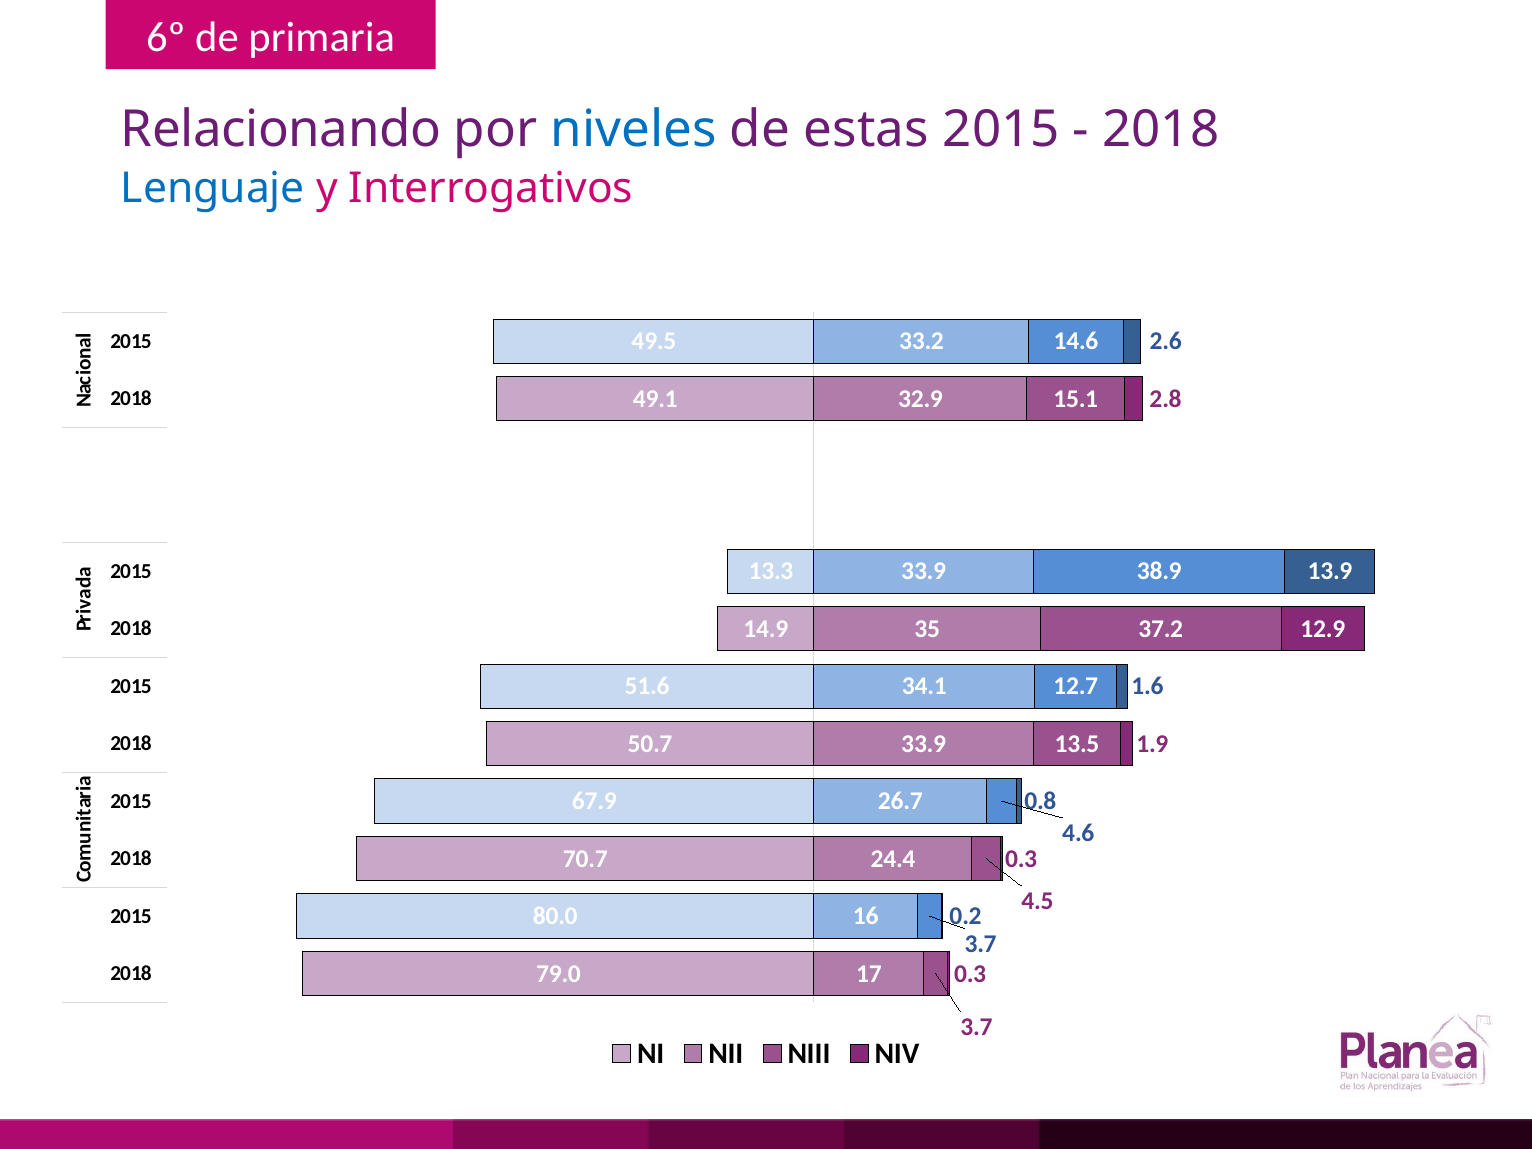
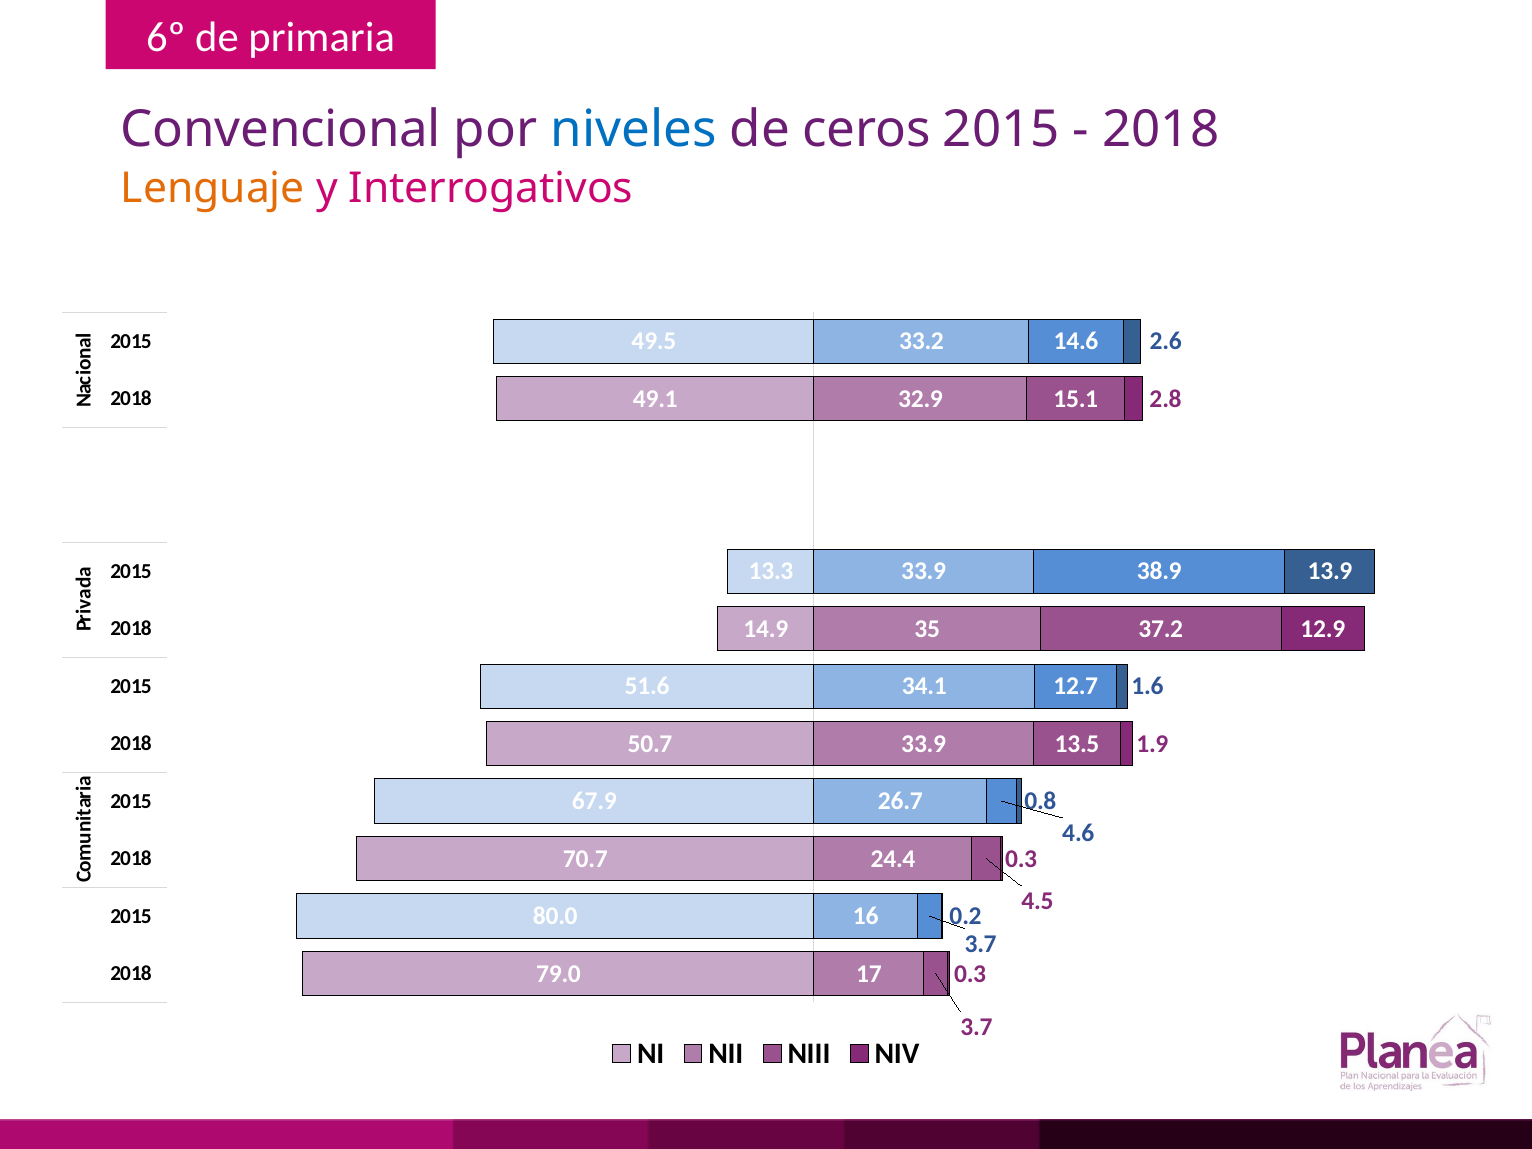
Relacionando: Relacionando -> Convencional (281, 130)
estas: estas -> ceros (867, 130)
Lenguaje colour: blue -> orange (213, 189)
